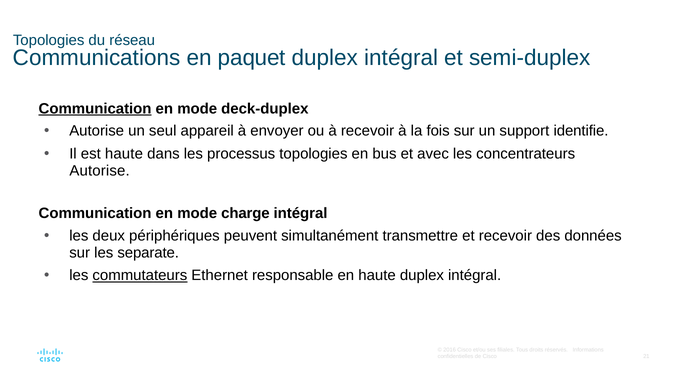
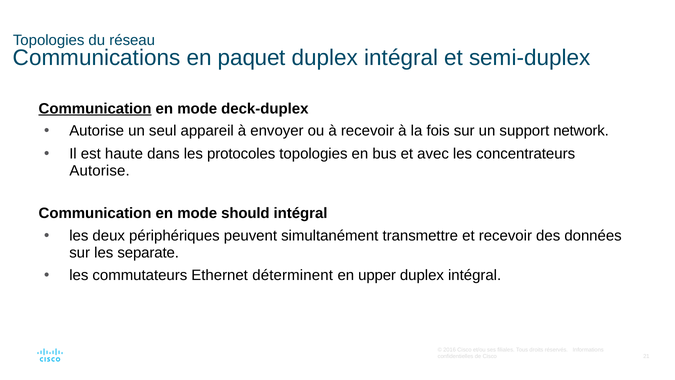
identifie: identifie -> network (581, 131)
processus: processus -> protocoles (241, 154)
charge: charge -> should (245, 213)
commutateurs underline: present -> none (140, 275)
responsable: responsable -> déterminent (293, 275)
en haute: haute -> upper (377, 275)
